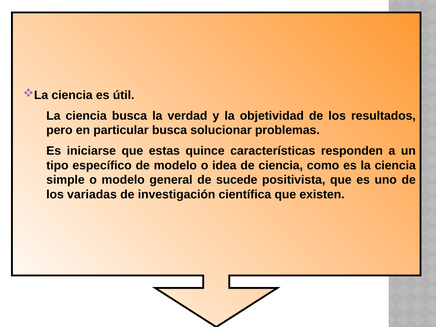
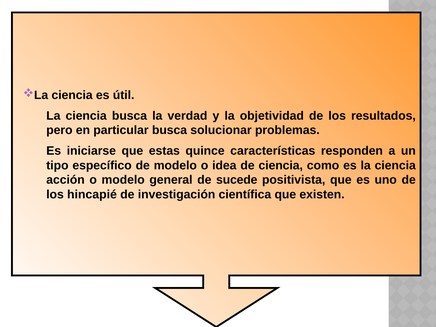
simple: simple -> acción (65, 180)
variadas: variadas -> hincapié (92, 194)
